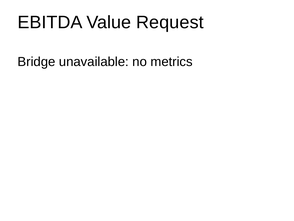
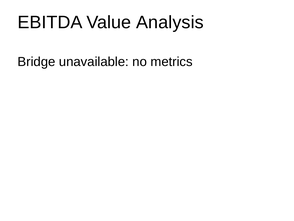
Request: Request -> Analysis (170, 22)
